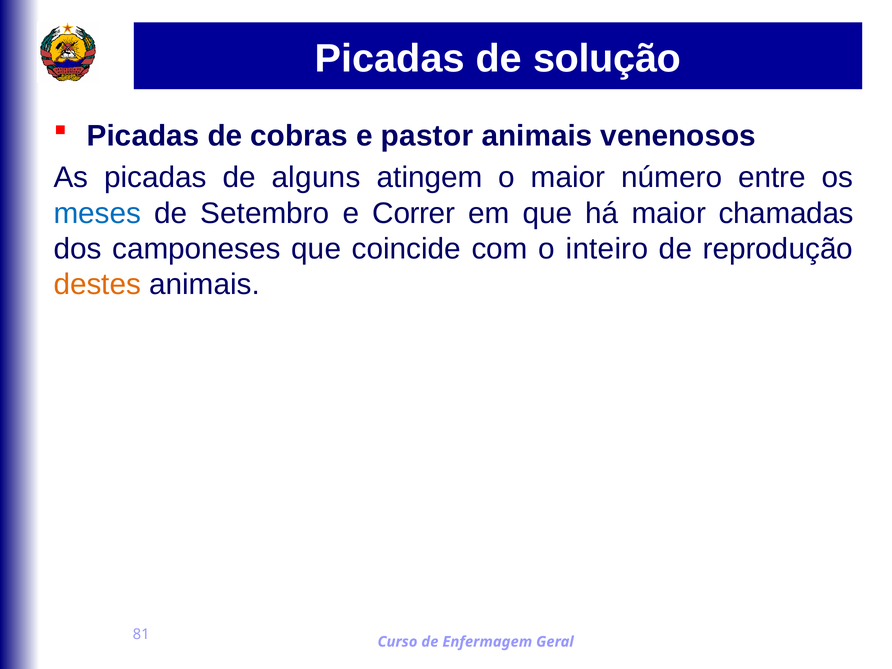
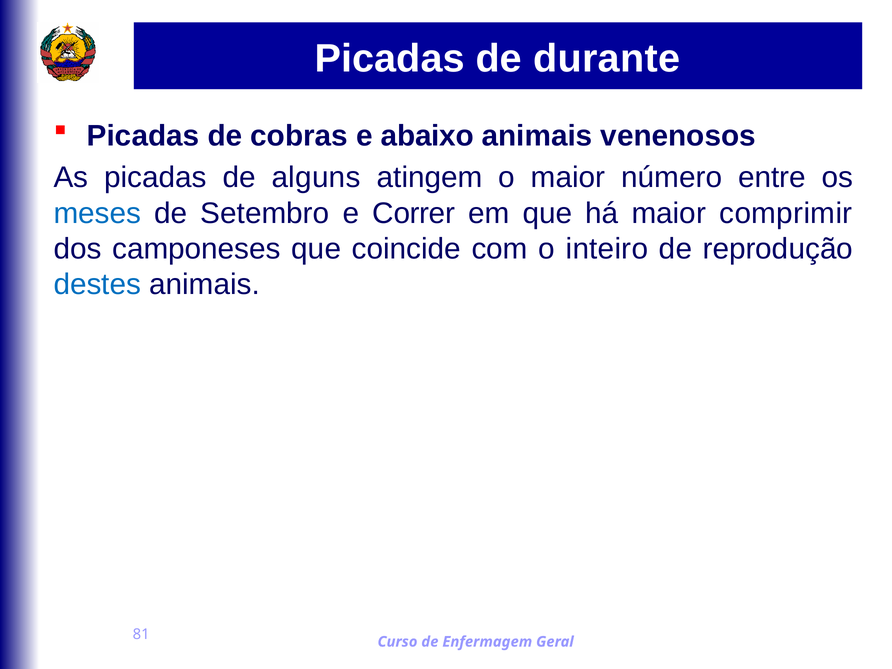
solução: solução -> durante (607, 58)
pastor: pastor -> abaixo (427, 136)
chamadas: chamadas -> comprimir (786, 213)
destes colour: orange -> blue (97, 285)
